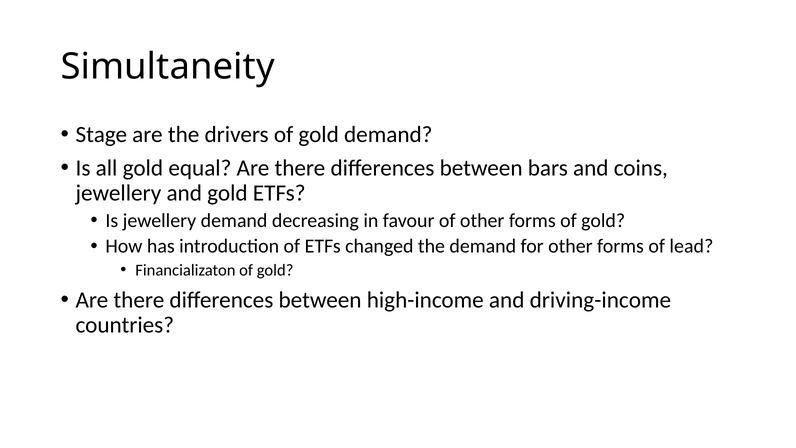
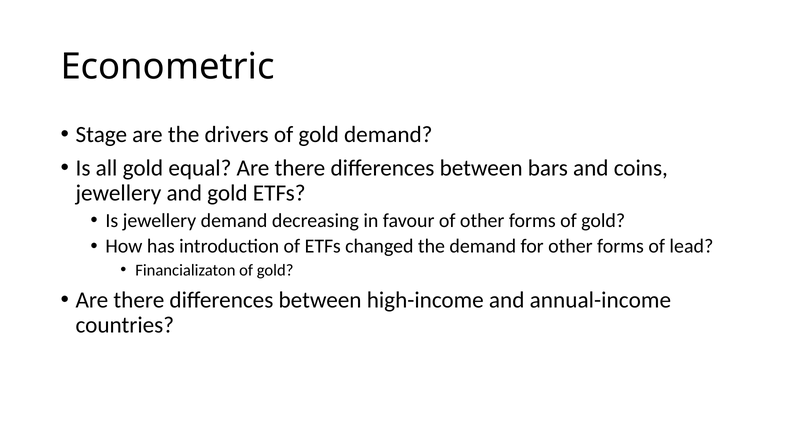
Simultaneity: Simultaneity -> Econometric (168, 67)
driving-income: driving-income -> annual-income (600, 300)
